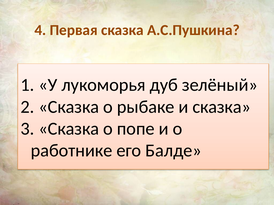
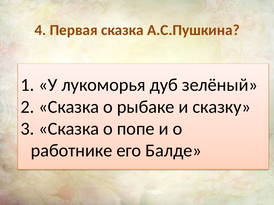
и сказка: сказка -> сказку (222, 107)
